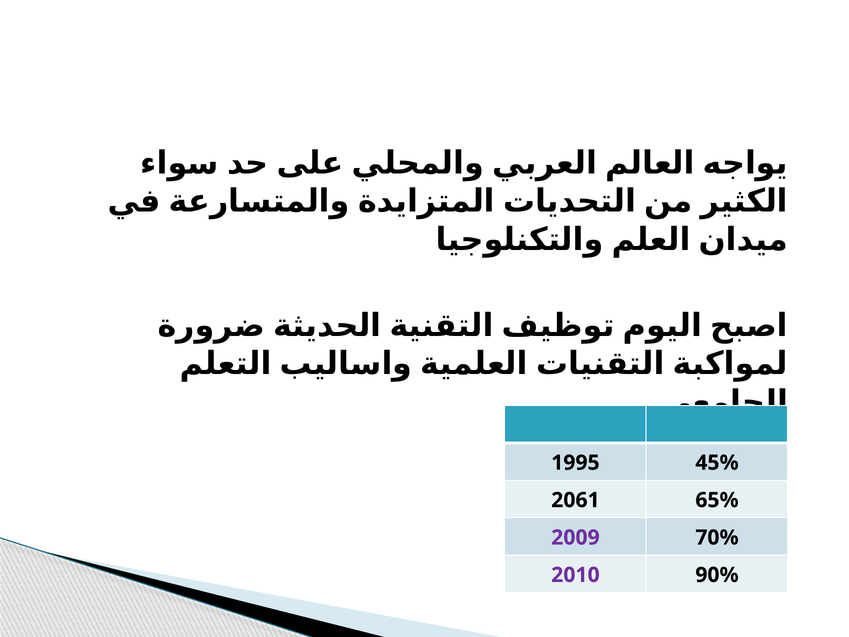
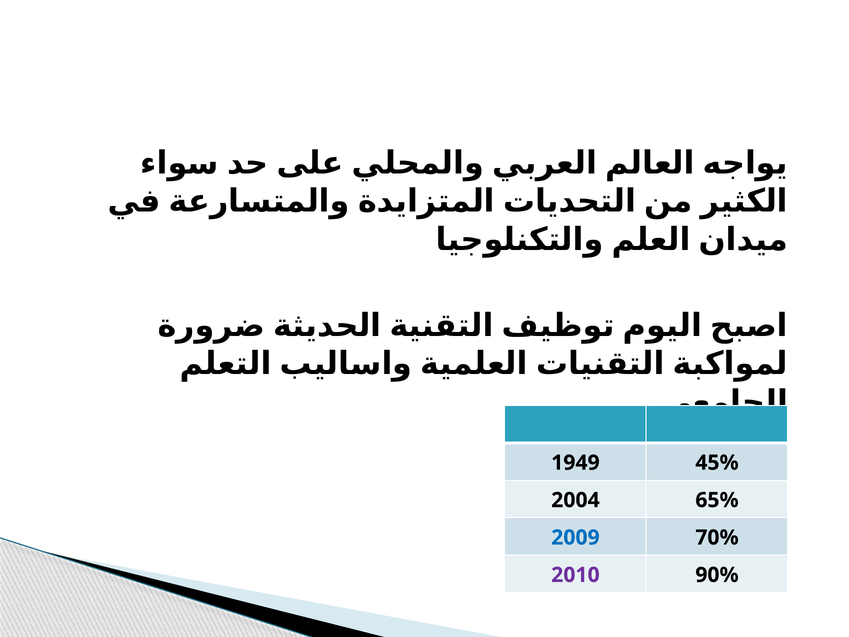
1995: 1995 -> 1949 (575, 463)
2061: 2061 -> 2004 (575, 500)
2009 colour: purple -> blue (575, 537)
